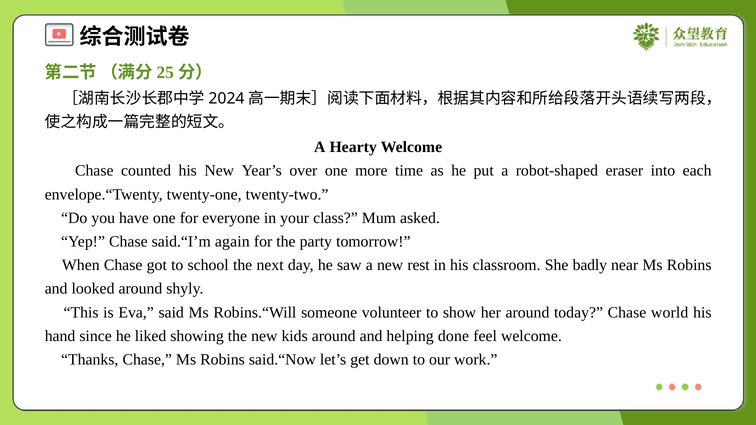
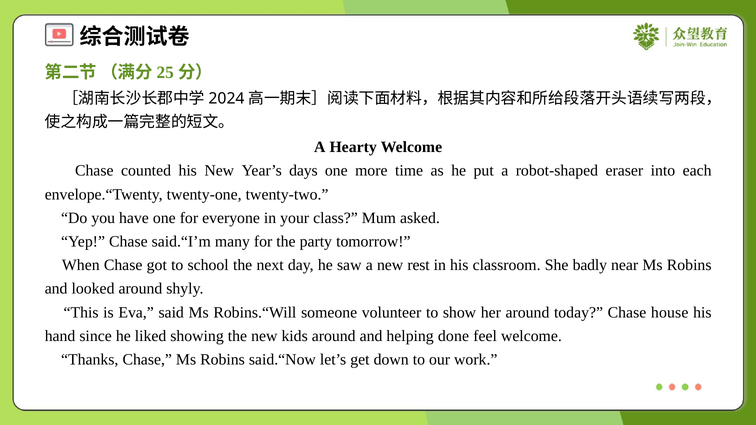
over: over -> days (303, 171)
again: again -> many (232, 242)
world: world -> house (670, 313)
